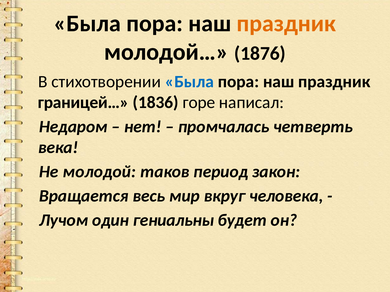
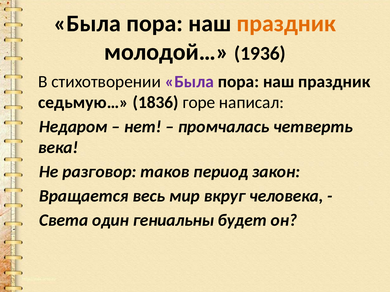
1876: 1876 -> 1936 (260, 53)
Была colour: blue -> purple (189, 82)
границей…: границей… -> седьмую… (83, 103)
молодой: молодой -> разговор (99, 172)
Лучом: Лучом -> Света (64, 221)
